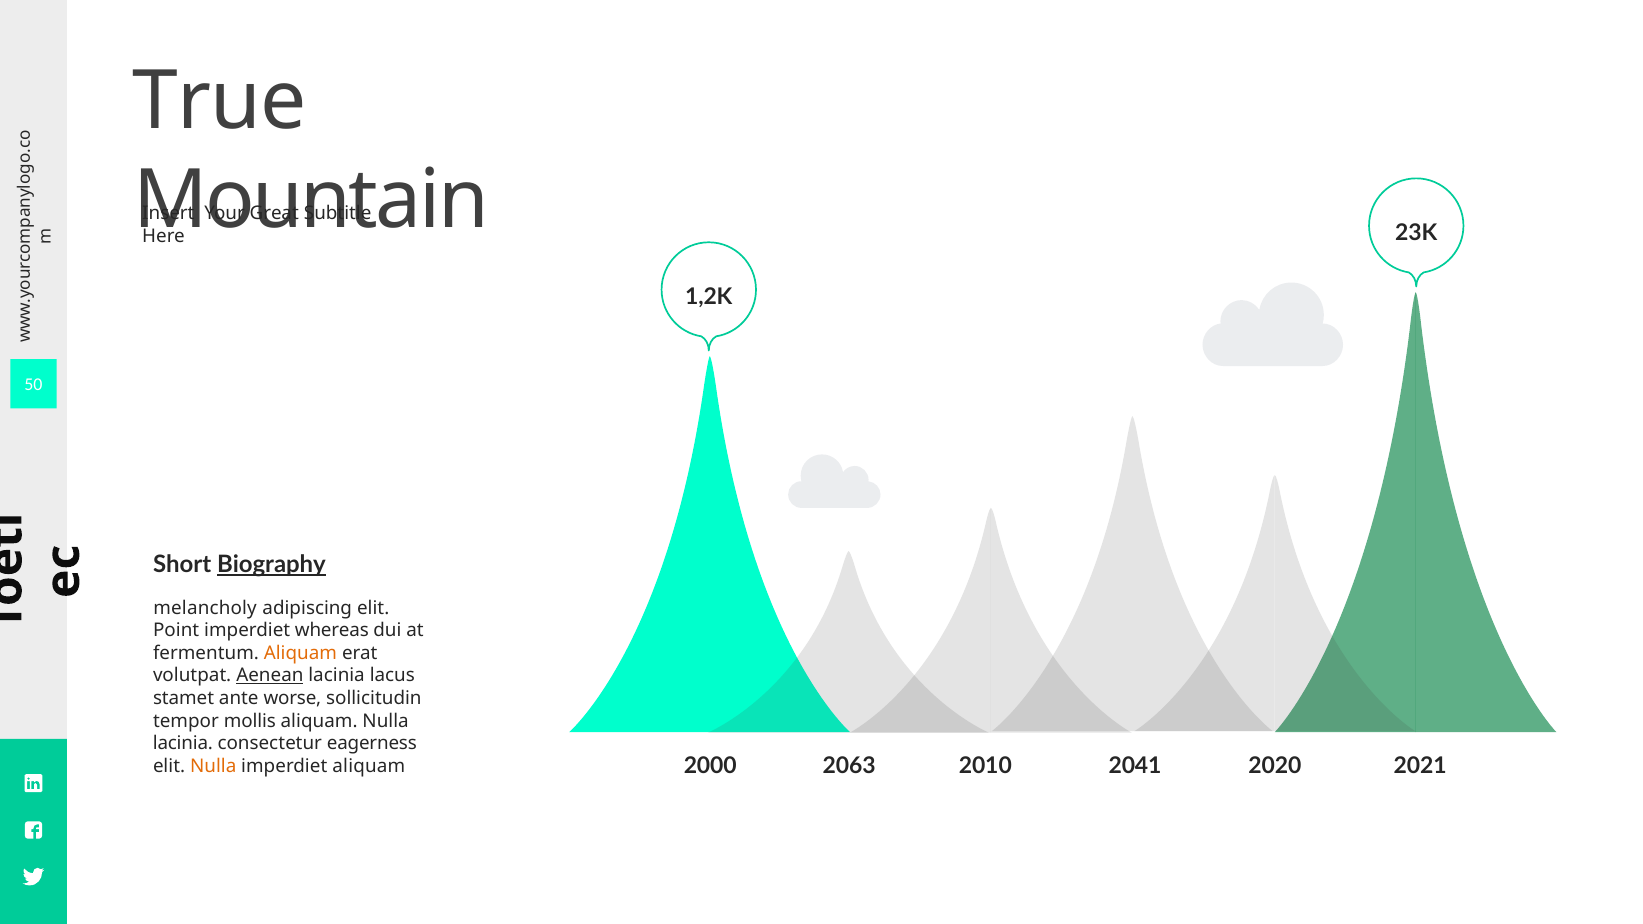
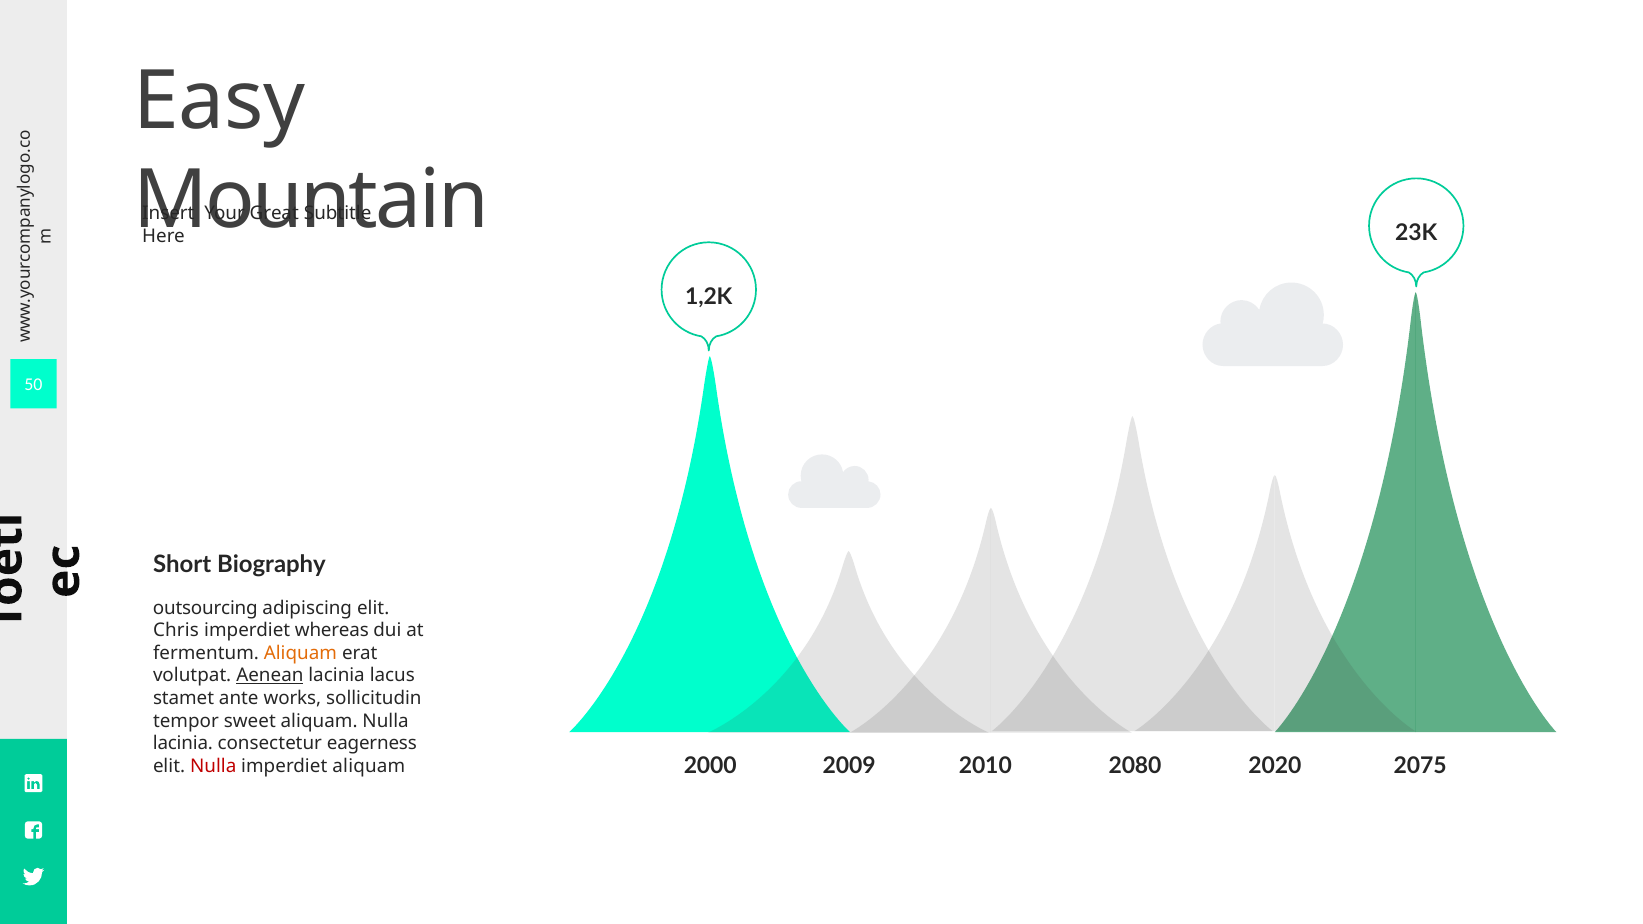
True: True -> Easy (219, 101)
Biography underline: present -> none (271, 565)
melancholy: melancholy -> outsourcing (205, 608)
Point: Point -> Chris (176, 631)
worse: worse -> works (292, 698)
mollis: mollis -> sweet (250, 721)
2063: 2063 -> 2009 (849, 766)
2041: 2041 -> 2080 (1135, 766)
2021: 2021 -> 2075 (1420, 766)
Nulla colour: orange -> red (213, 766)
